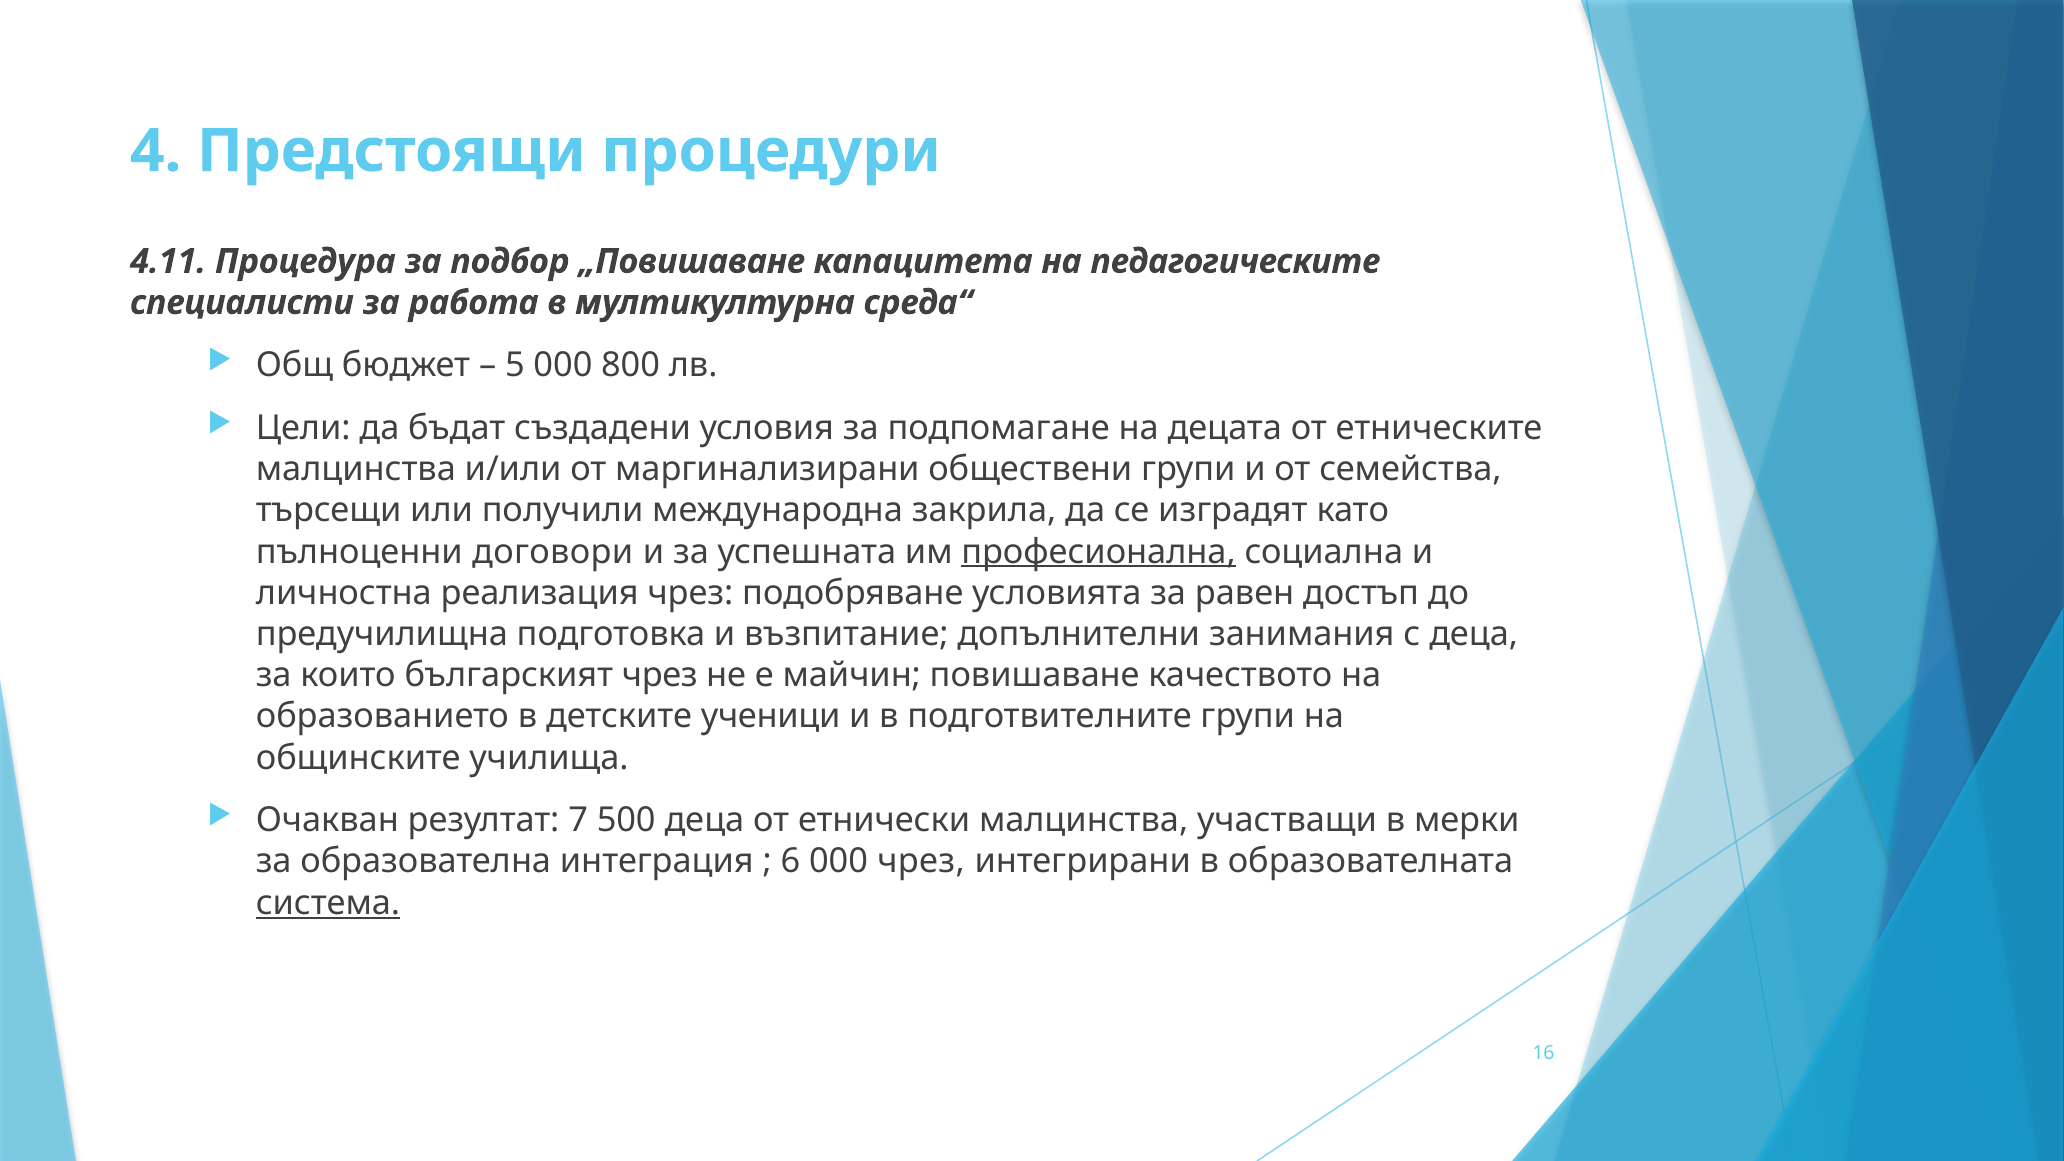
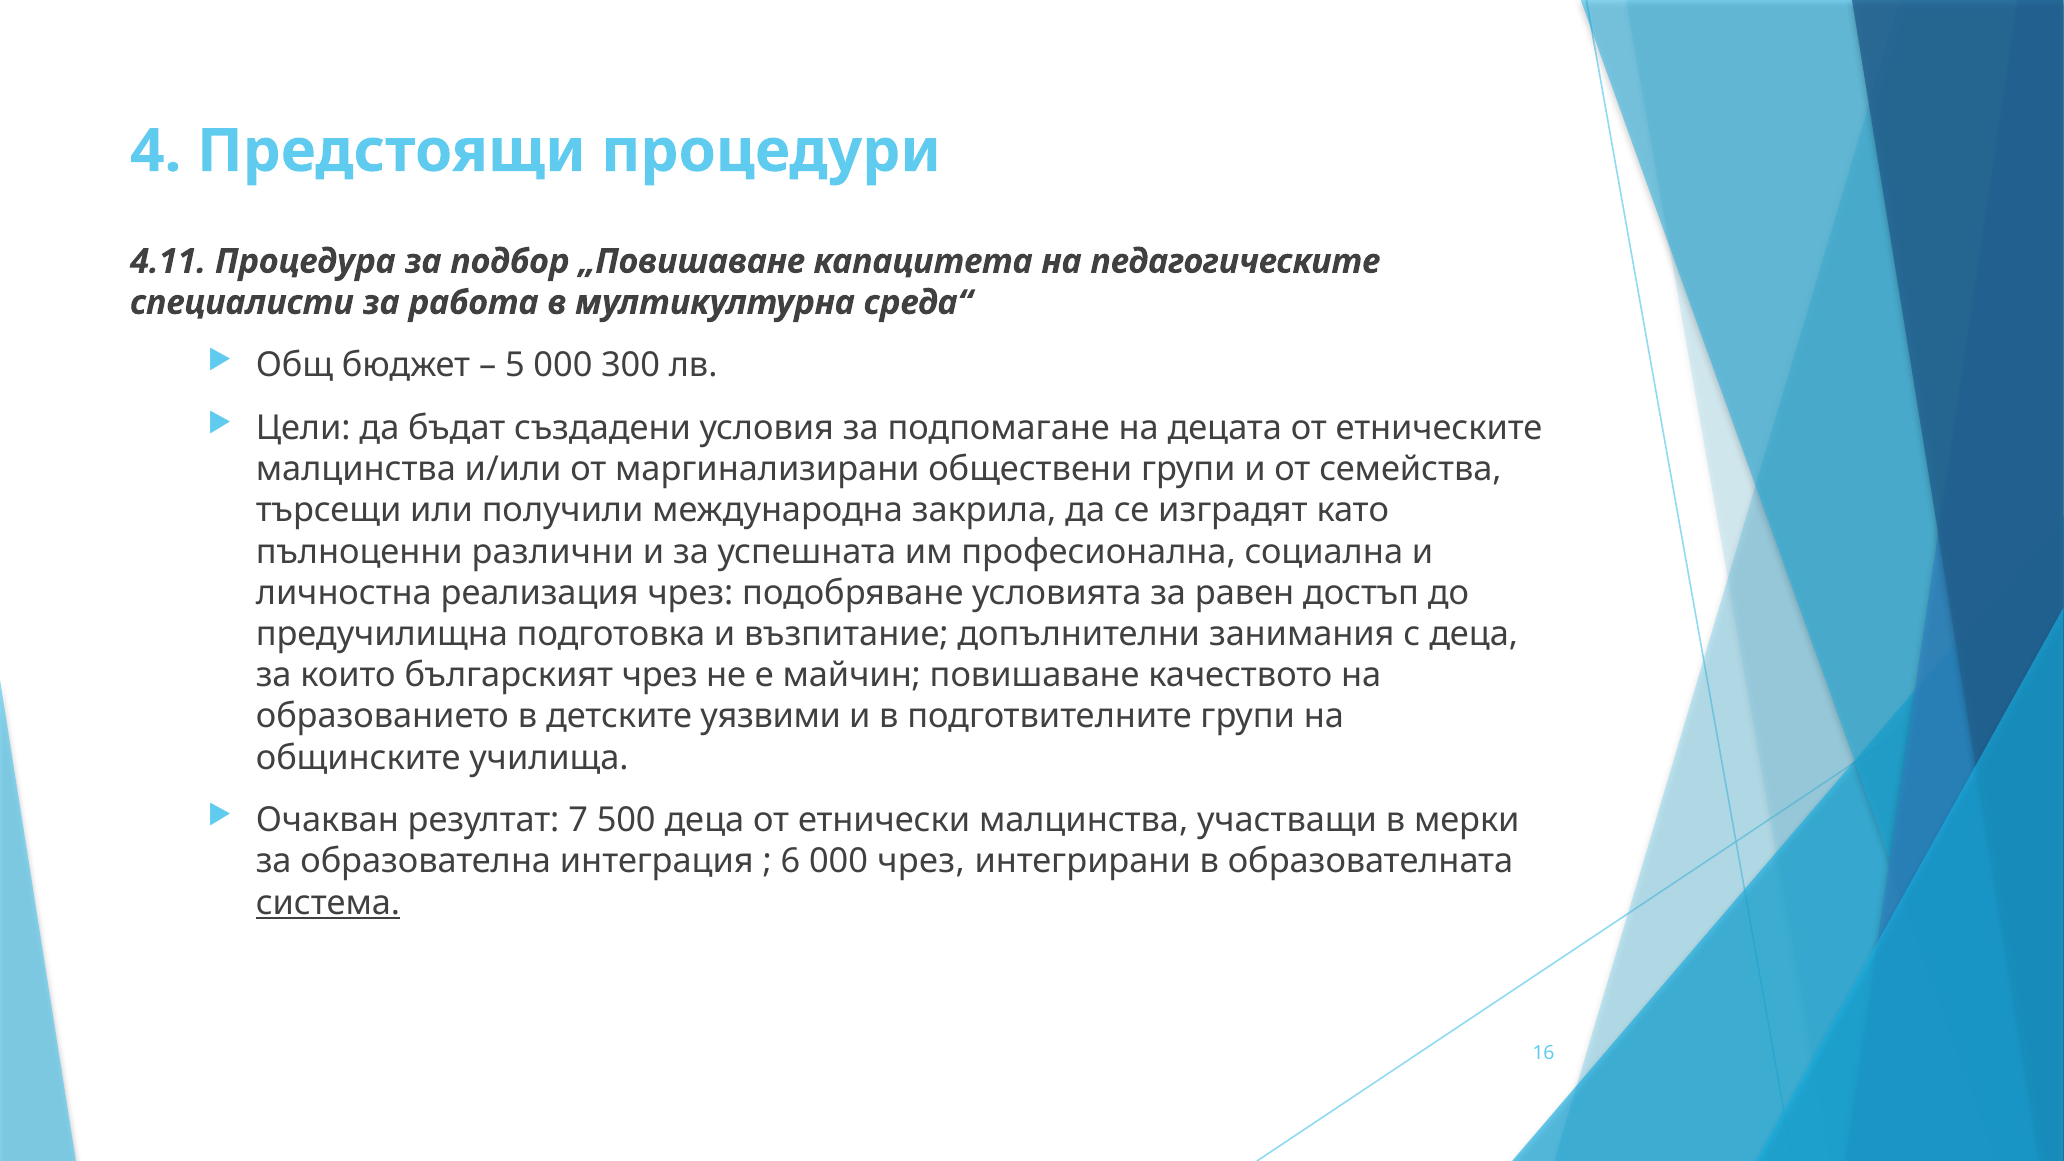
800: 800 -> 300 (631, 365)
договори: договори -> различни (553, 552)
професионална underline: present -> none (1099, 552)
ученици: ученици -> уязвими (771, 716)
